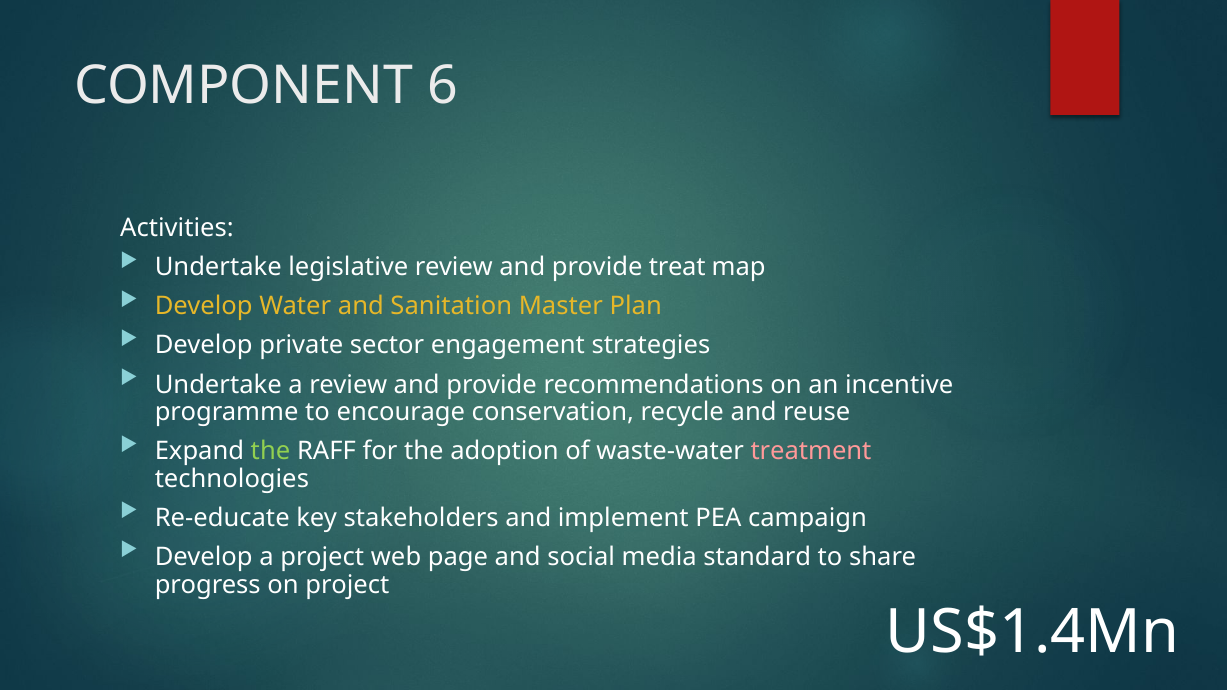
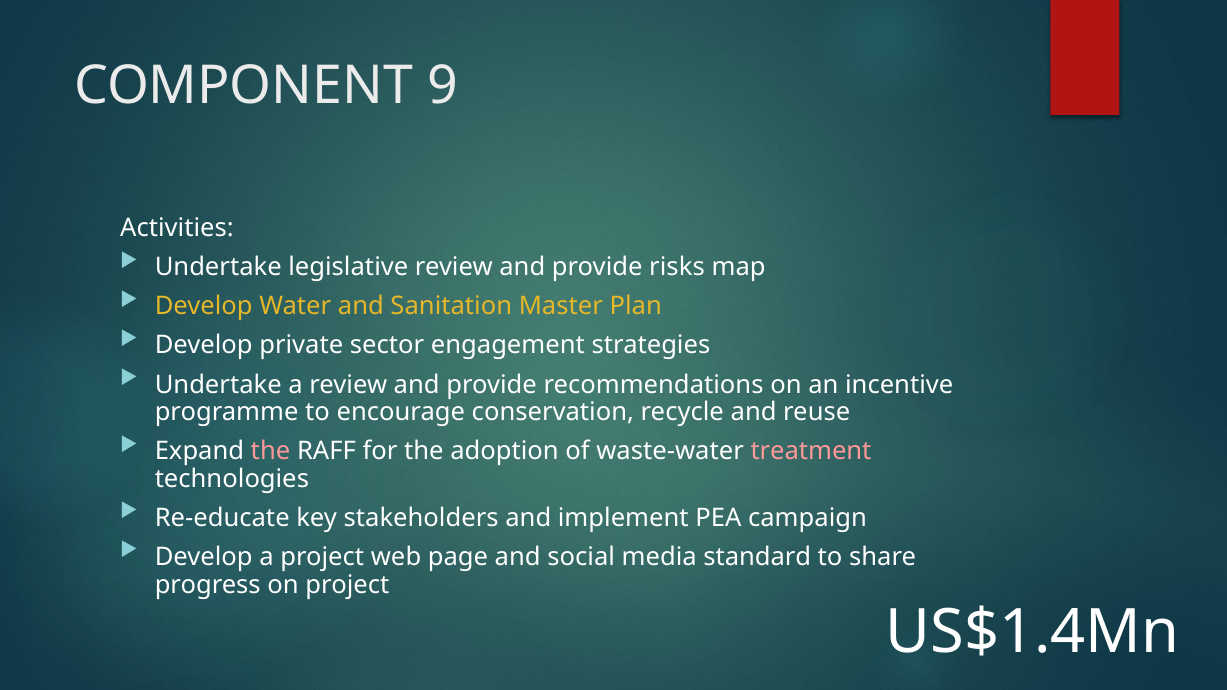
6: 6 -> 9 (443, 86)
treat: treat -> risks (677, 267)
the colour: light green -> pink (271, 451)
